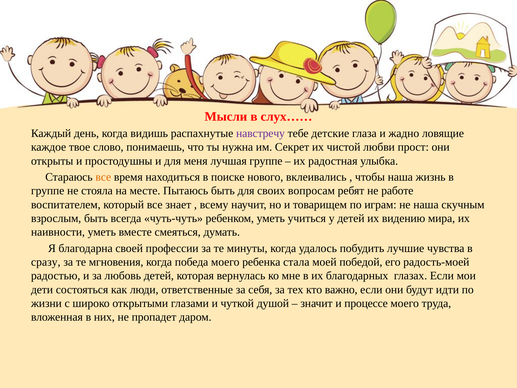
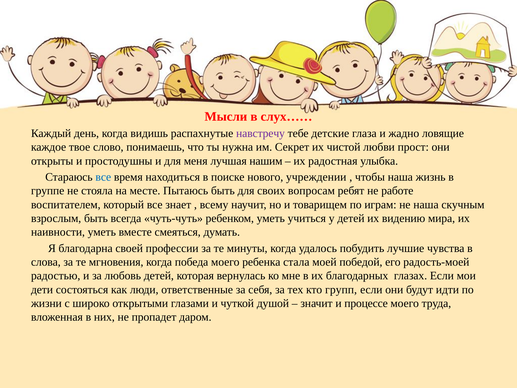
лучшая группе: группе -> нашим (266, 161)
все colour: orange -> blue (103, 177)
вклеивались: вклеивались -> учреждении (316, 177)
сразу: сразу -> слова (46, 262)
важно: важно -> групп (341, 289)
